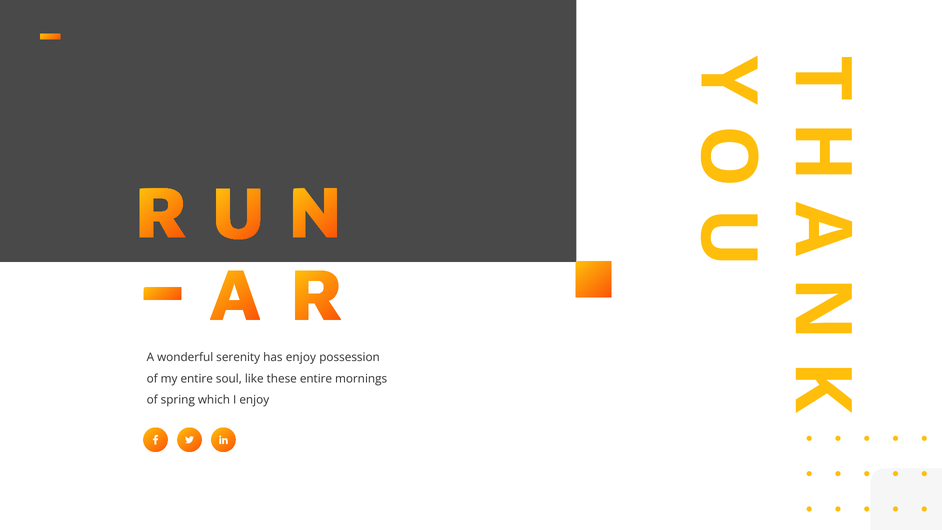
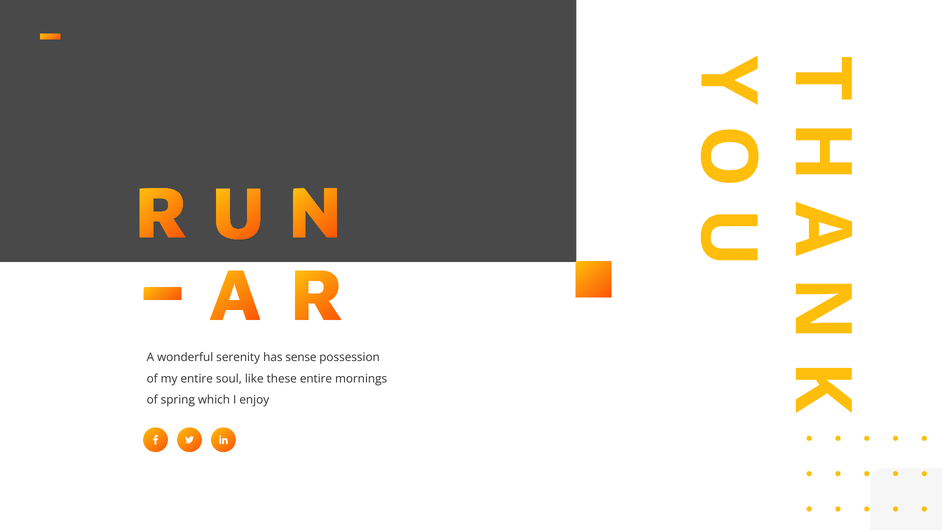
has enjoy: enjoy -> sense (301, 357)
